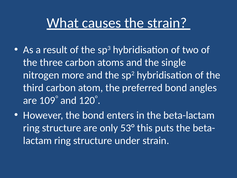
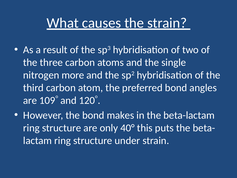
enters: enters -> makes (120, 115)
53°: 53° -> 40° (127, 128)
